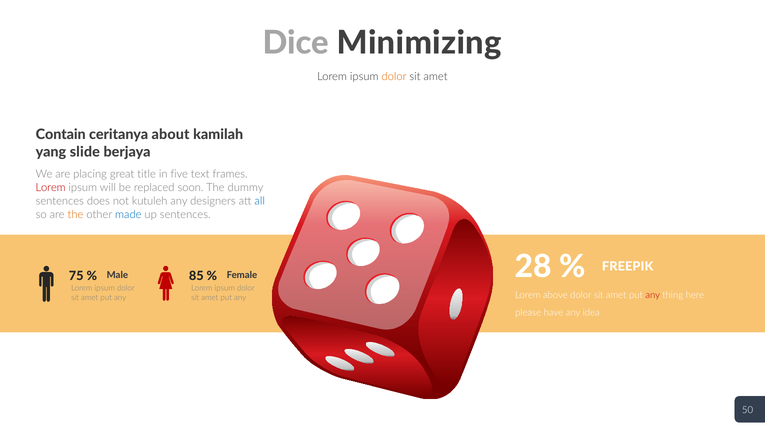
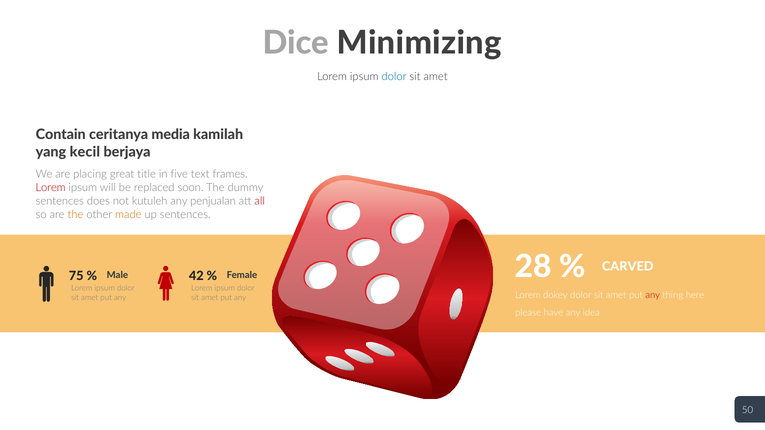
dolor colour: orange -> blue (394, 77)
about: about -> media (171, 135)
slide: slide -> kecil (85, 152)
designers: designers -> penjualan (213, 201)
all colour: blue -> red (260, 201)
made colour: blue -> orange (128, 215)
FREEPIK: FREEPIK -> CARVED (628, 267)
85: 85 -> 42 (196, 276)
above: above -> dokey (555, 295)
